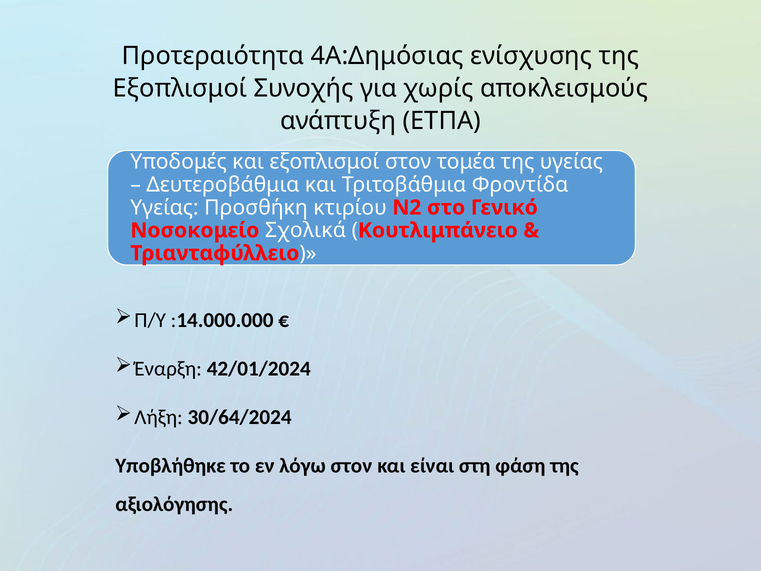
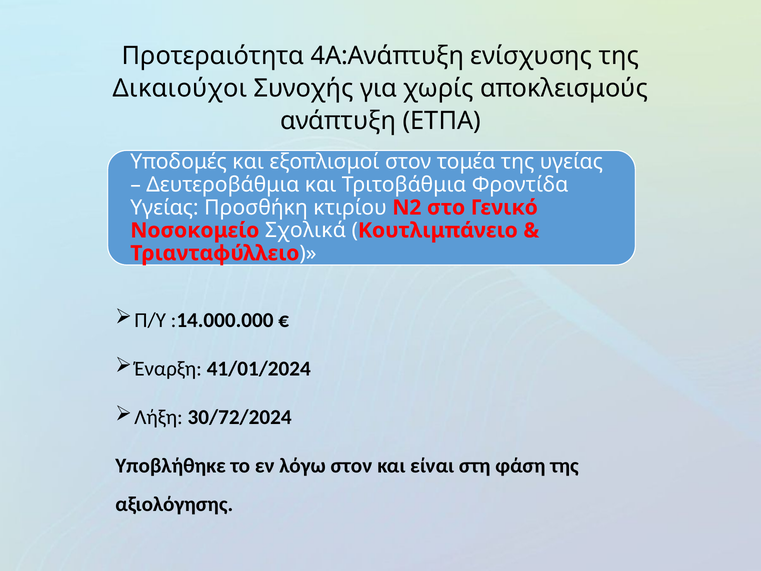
4Α:Δημόσιας: 4Α:Δημόσιας -> 4Α:Ανάπτυξη (387, 56)
Εξοπλισμοί: Εξοπλισμοί -> Δικαιούχοι (180, 88)
42/01/2024: 42/01/2024 -> 41/01/2024 (259, 369)
30/64/2024: 30/64/2024 -> 30/72/2024 (240, 417)
